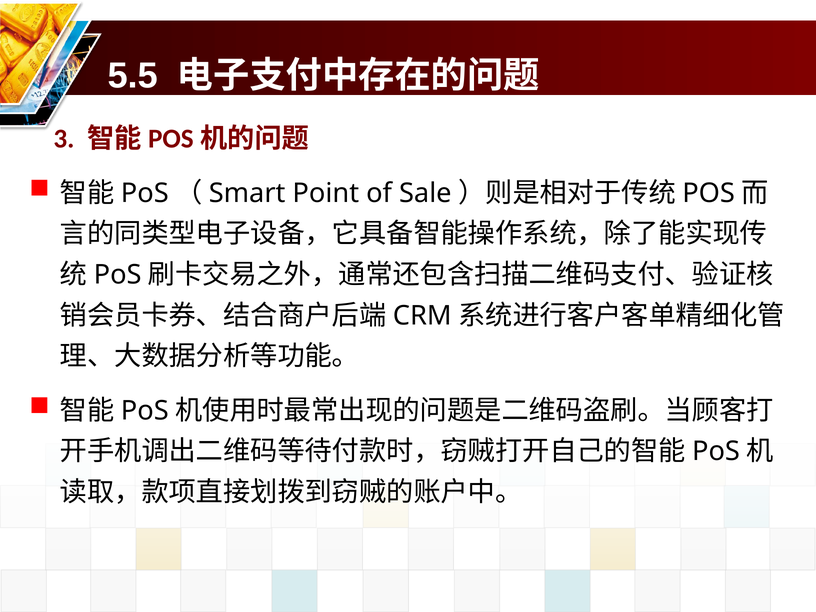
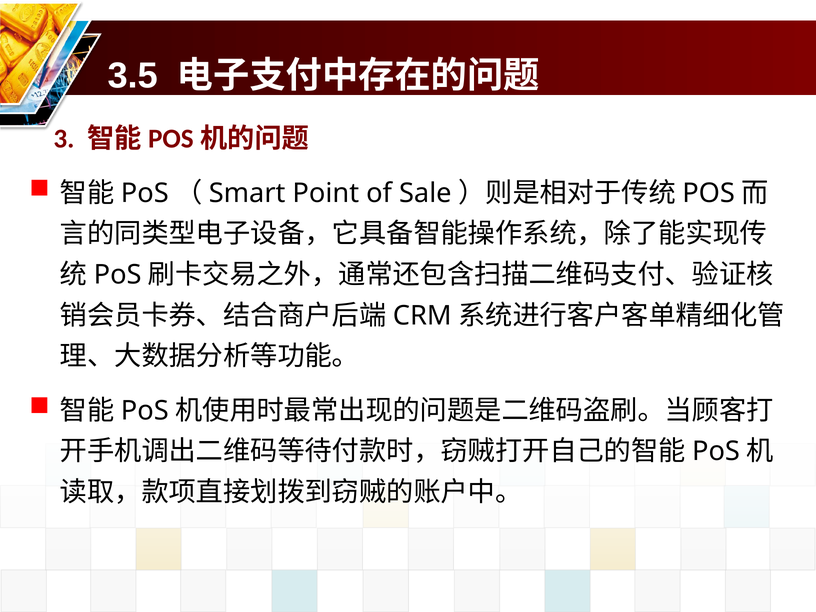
5.5: 5.5 -> 3.5 (133, 76)
